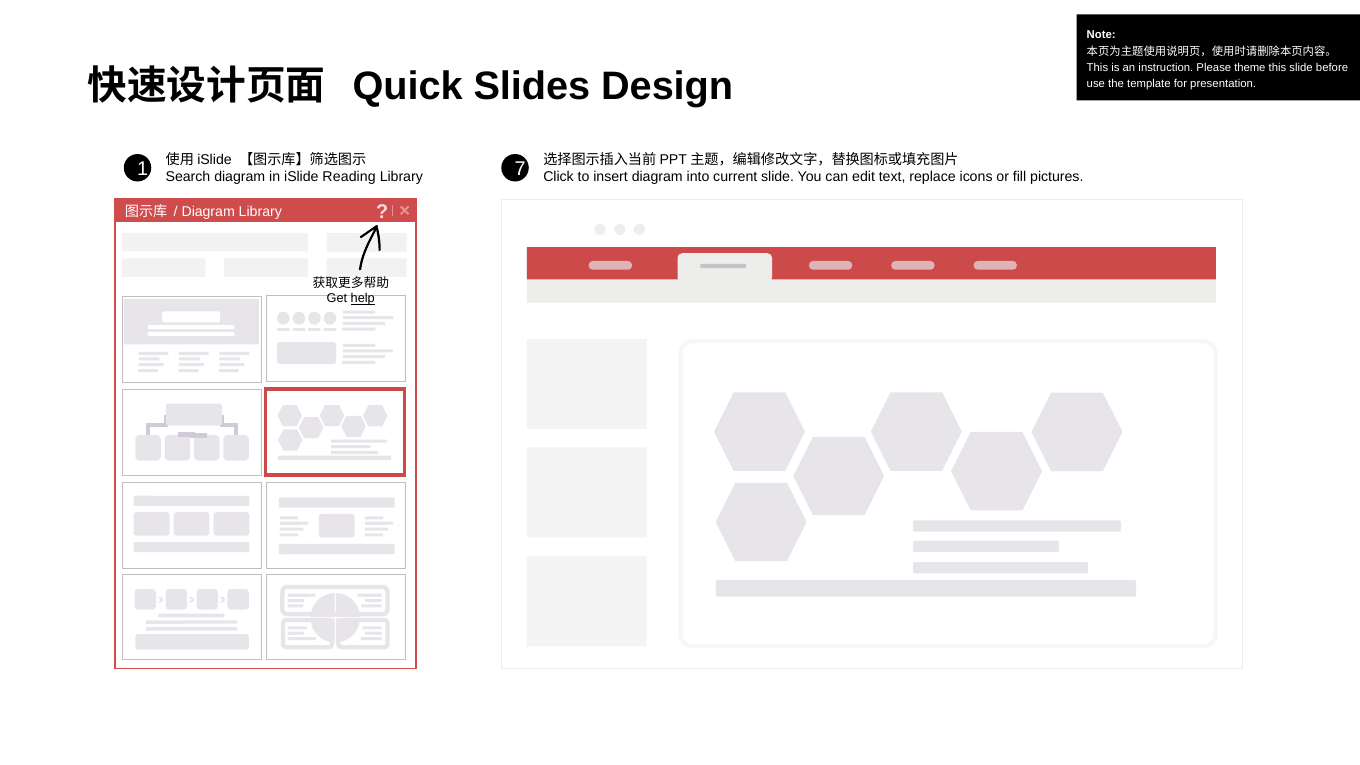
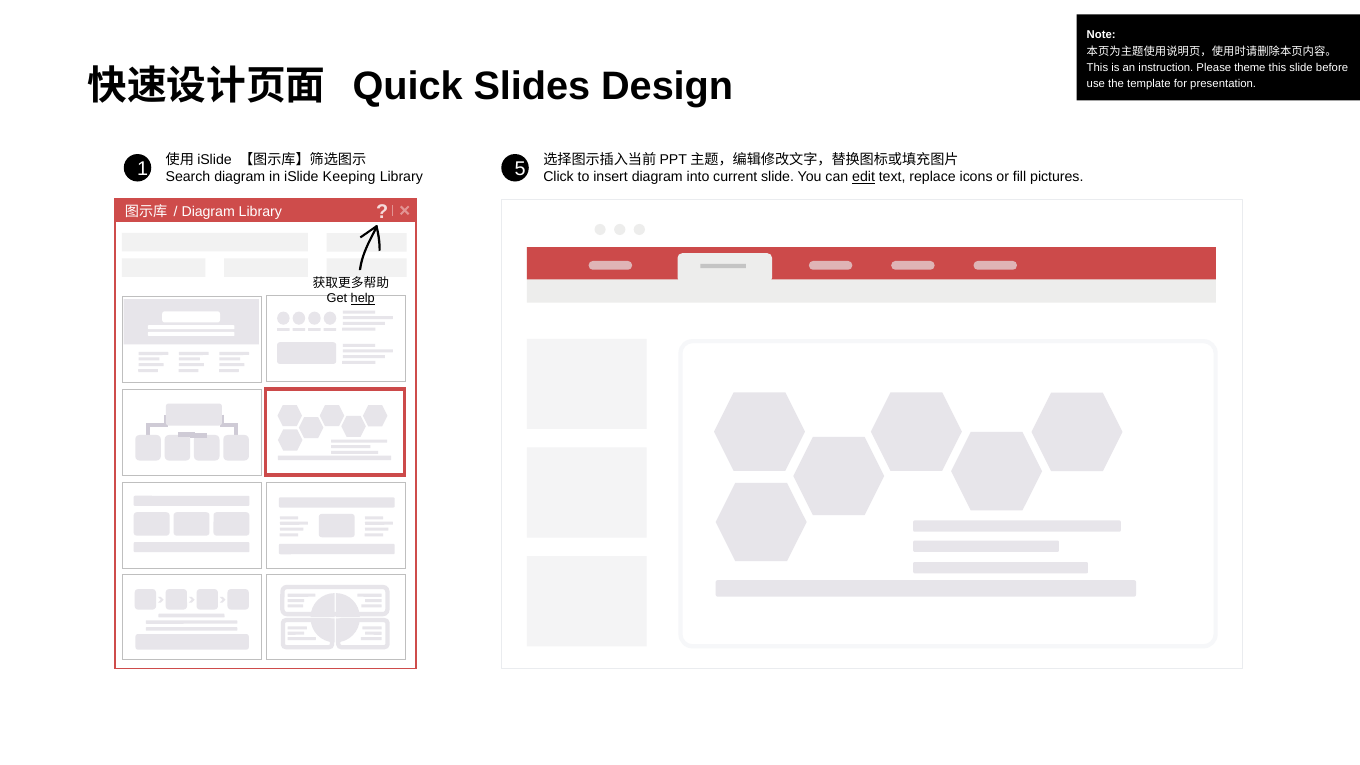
7: 7 -> 5 (520, 169)
Reading: Reading -> Keeping (349, 177)
edit underline: none -> present (864, 177)
